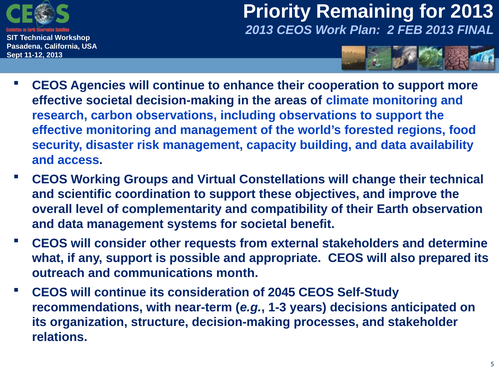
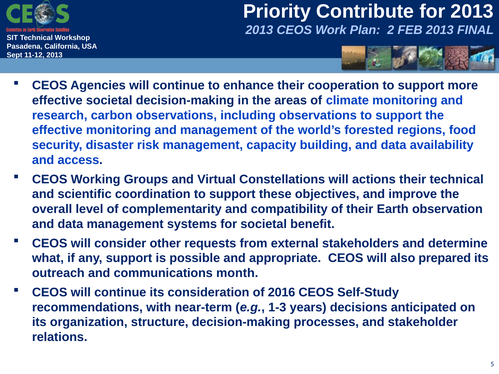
Remaining: Remaining -> Contribute (365, 12)
change: change -> actions (374, 179)
2045: 2045 -> 2016 (282, 292)
